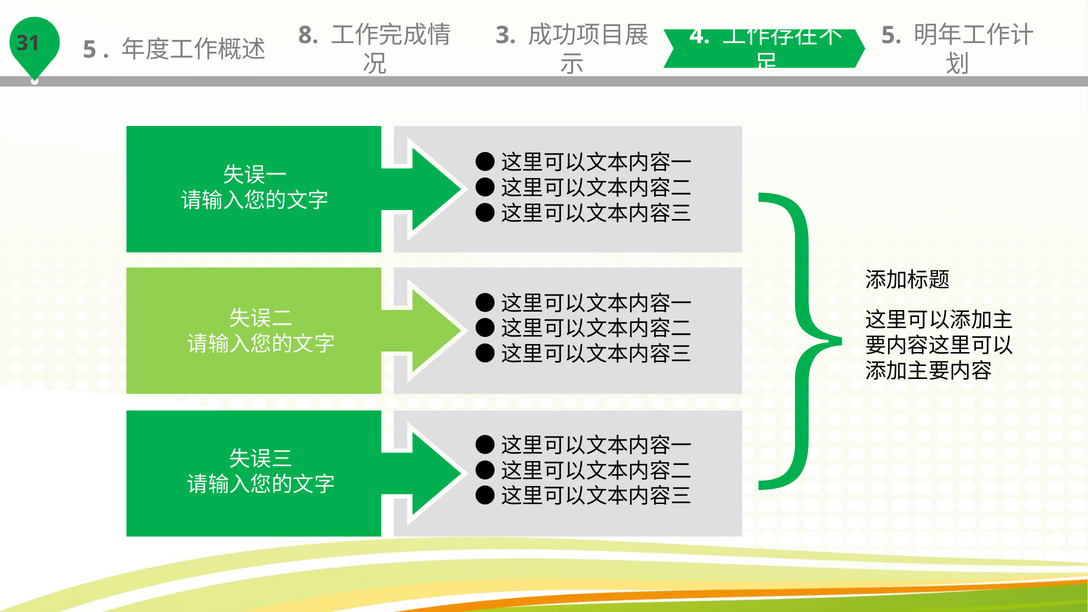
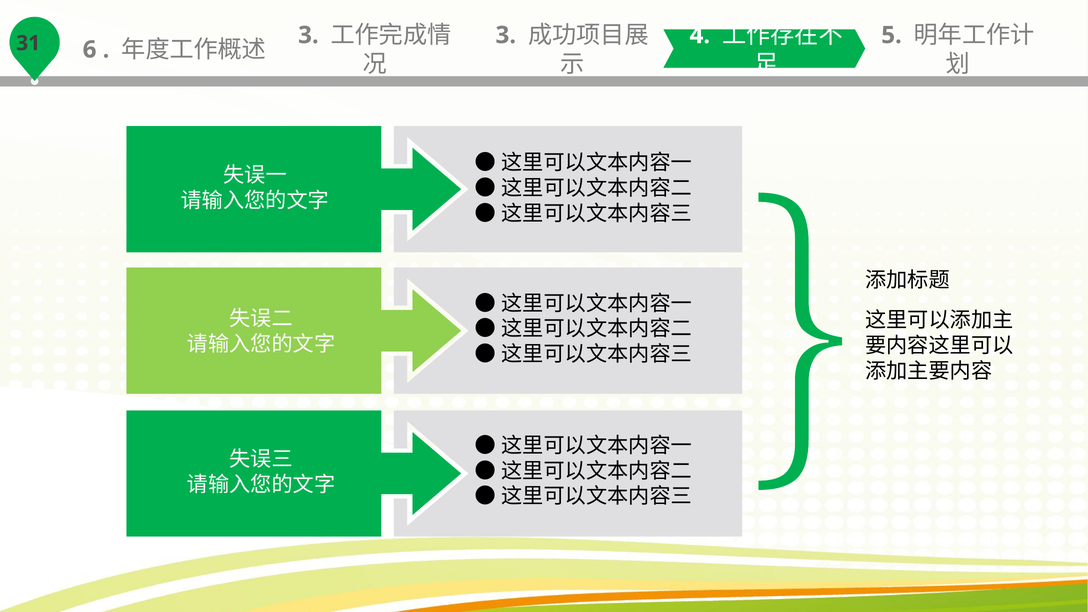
5: 5 -> 6 (90, 50)
8: 8 -> 3 (308, 35)
